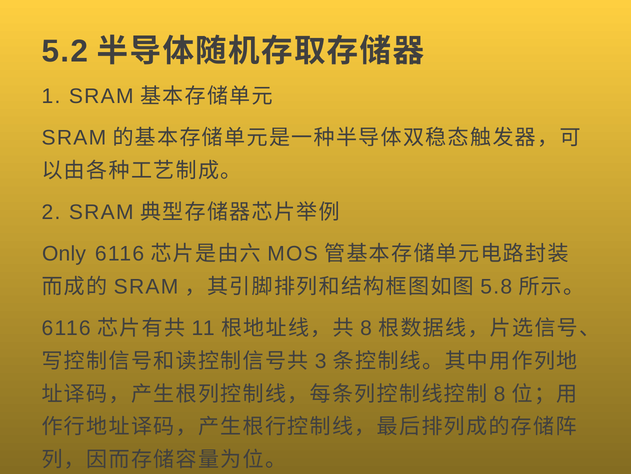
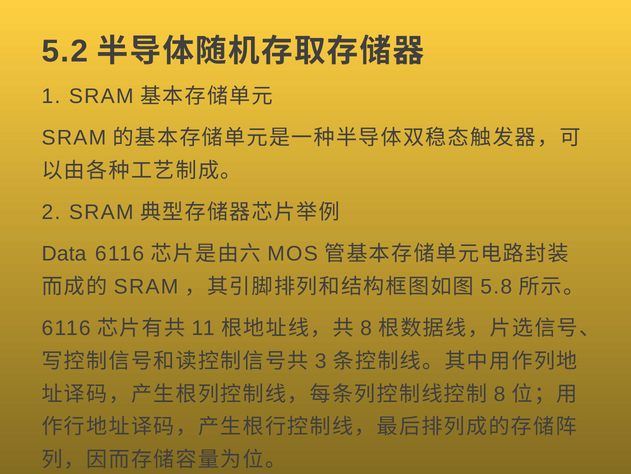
Only: Only -> Data (64, 254)
